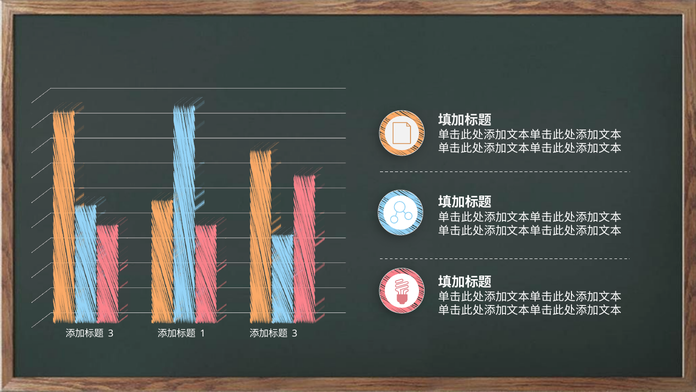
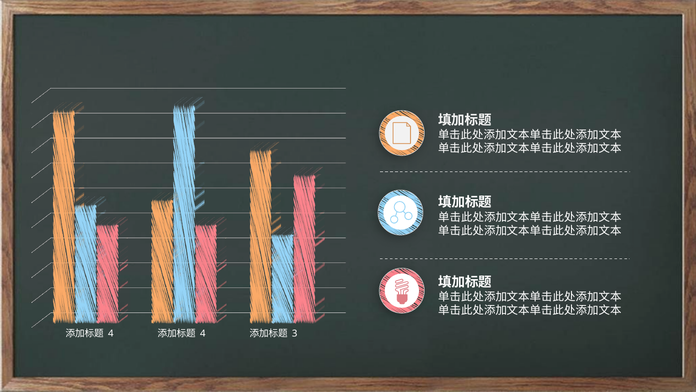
3: 3 -> 4 (111, 333)
1: 1 -> 4 (203, 333)
